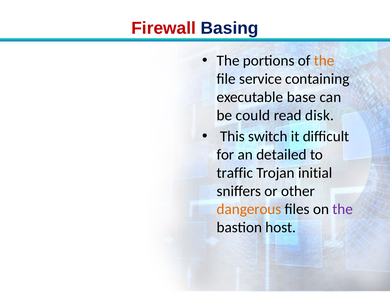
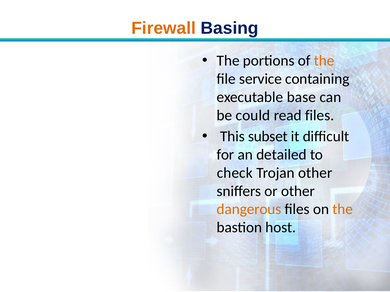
Firewall colour: red -> orange (164, 28)
read disk: disk -> files (320, 115)
switch: switch -> subset (268, 137)
traffic: traffic -> check (235, 173)
Trojan initial: initial -> other (315, 173)
the colour: purple -> orange (343, 210)
